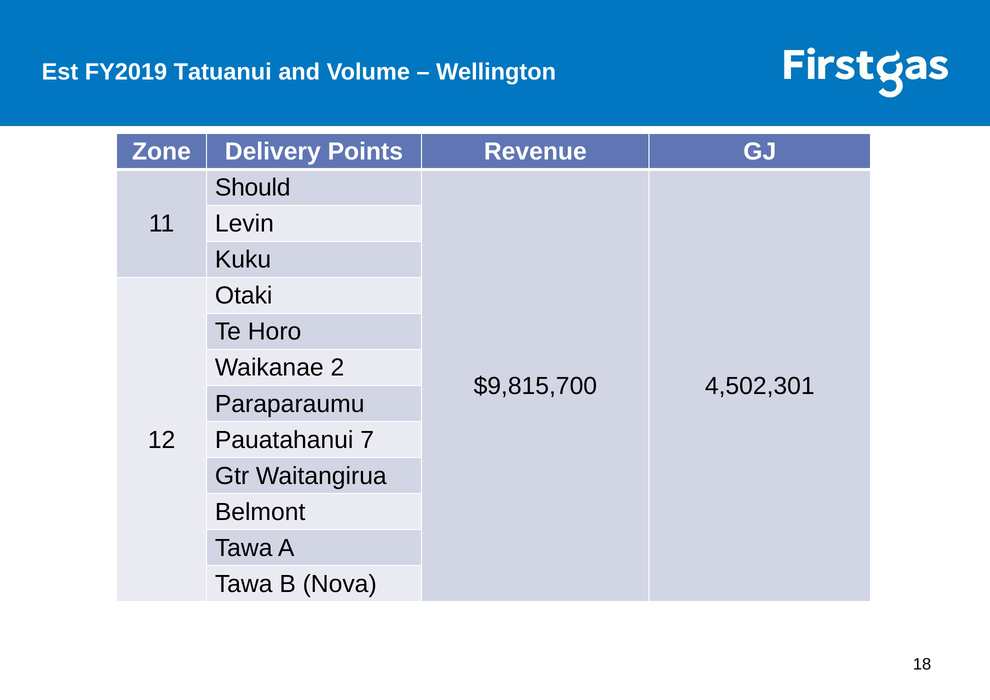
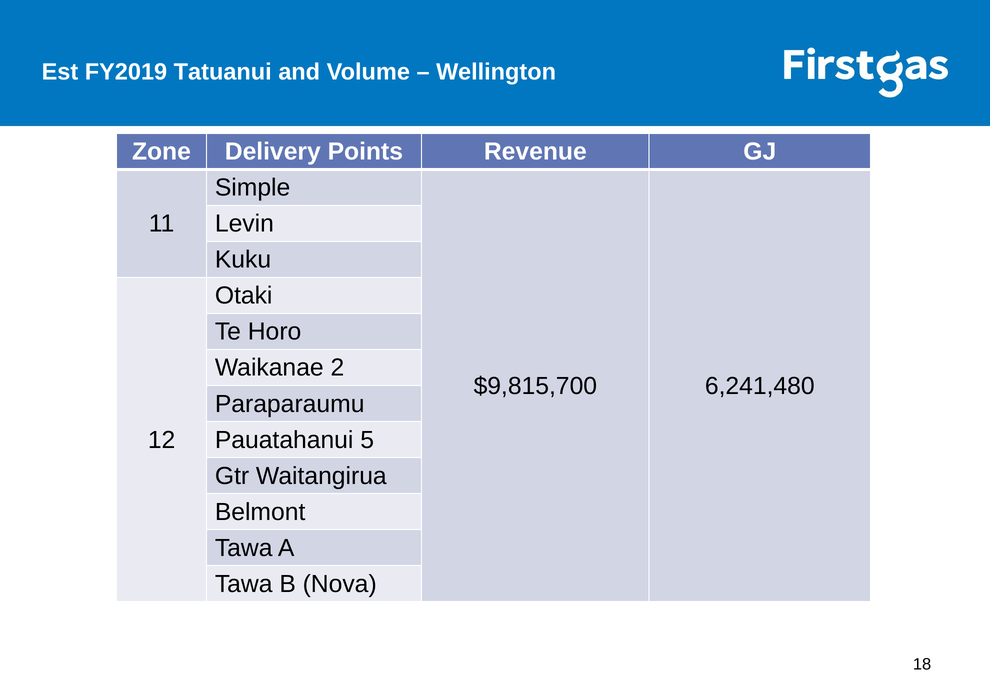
Should: Should -> Simple (253, 188)
4,502,301: 4,502,301 -> 6,241,480 (760, 386)
7: 7 -> 5 (367, 440)
